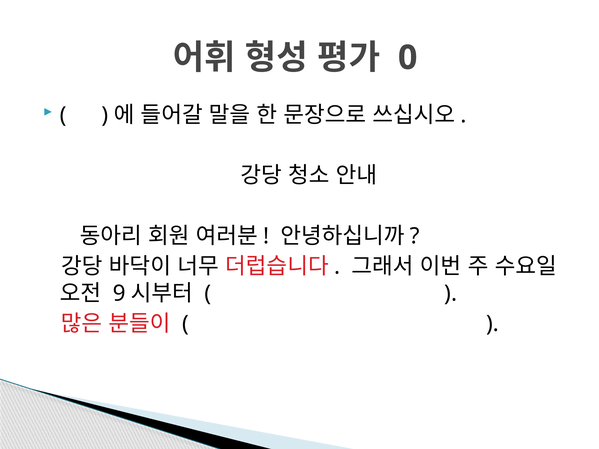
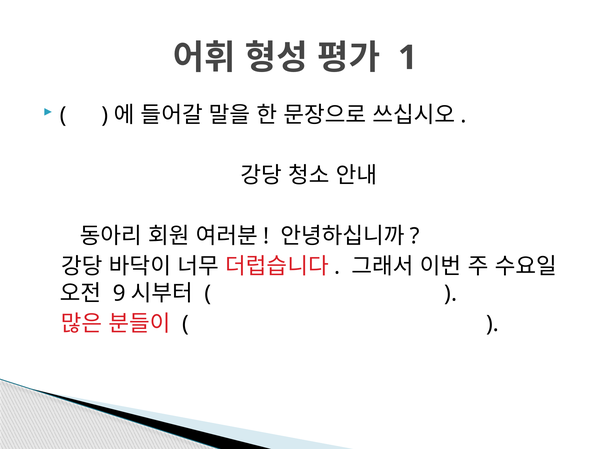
0: 0 -> 1 (408, 58)
